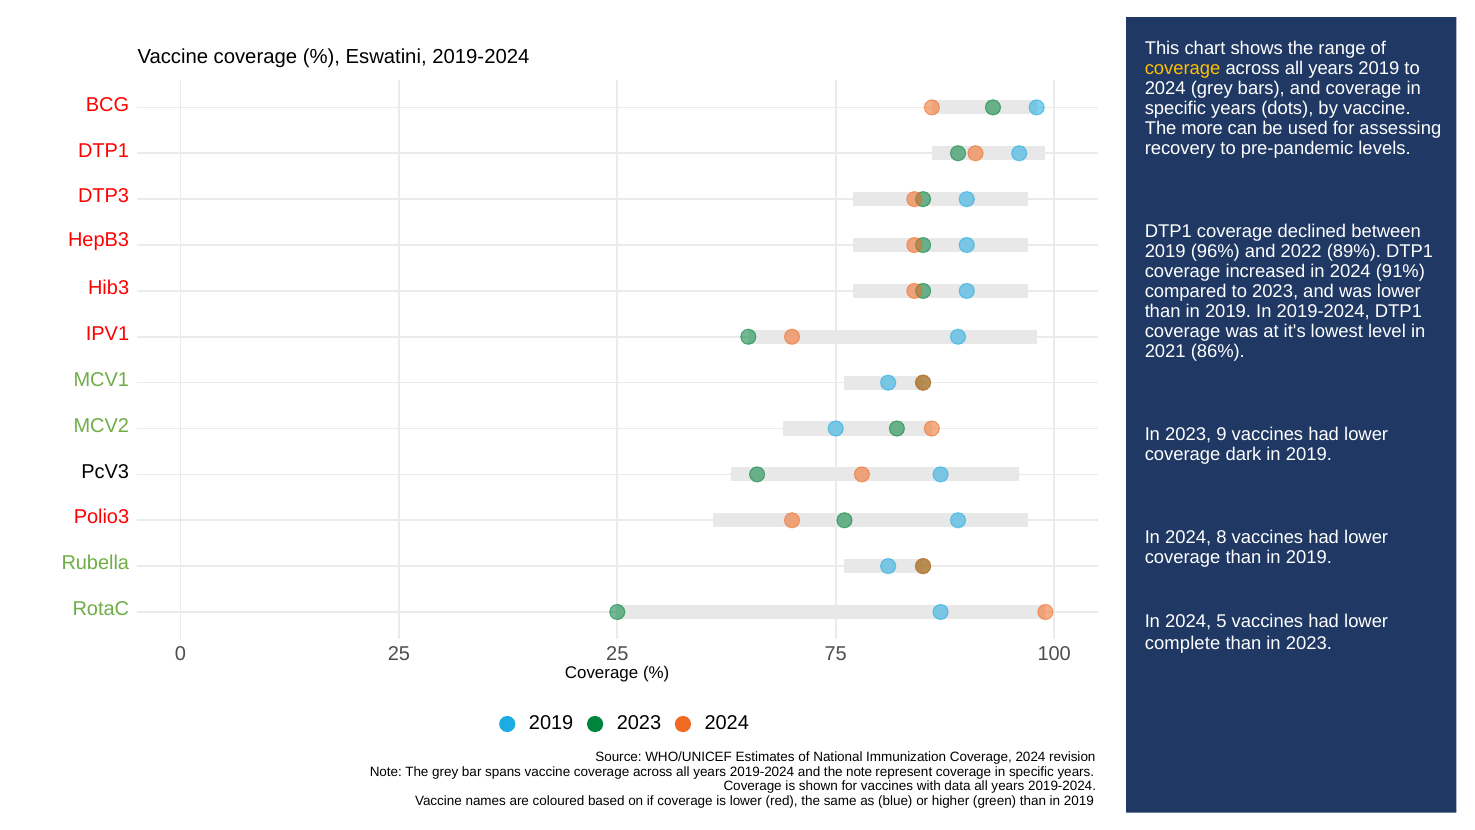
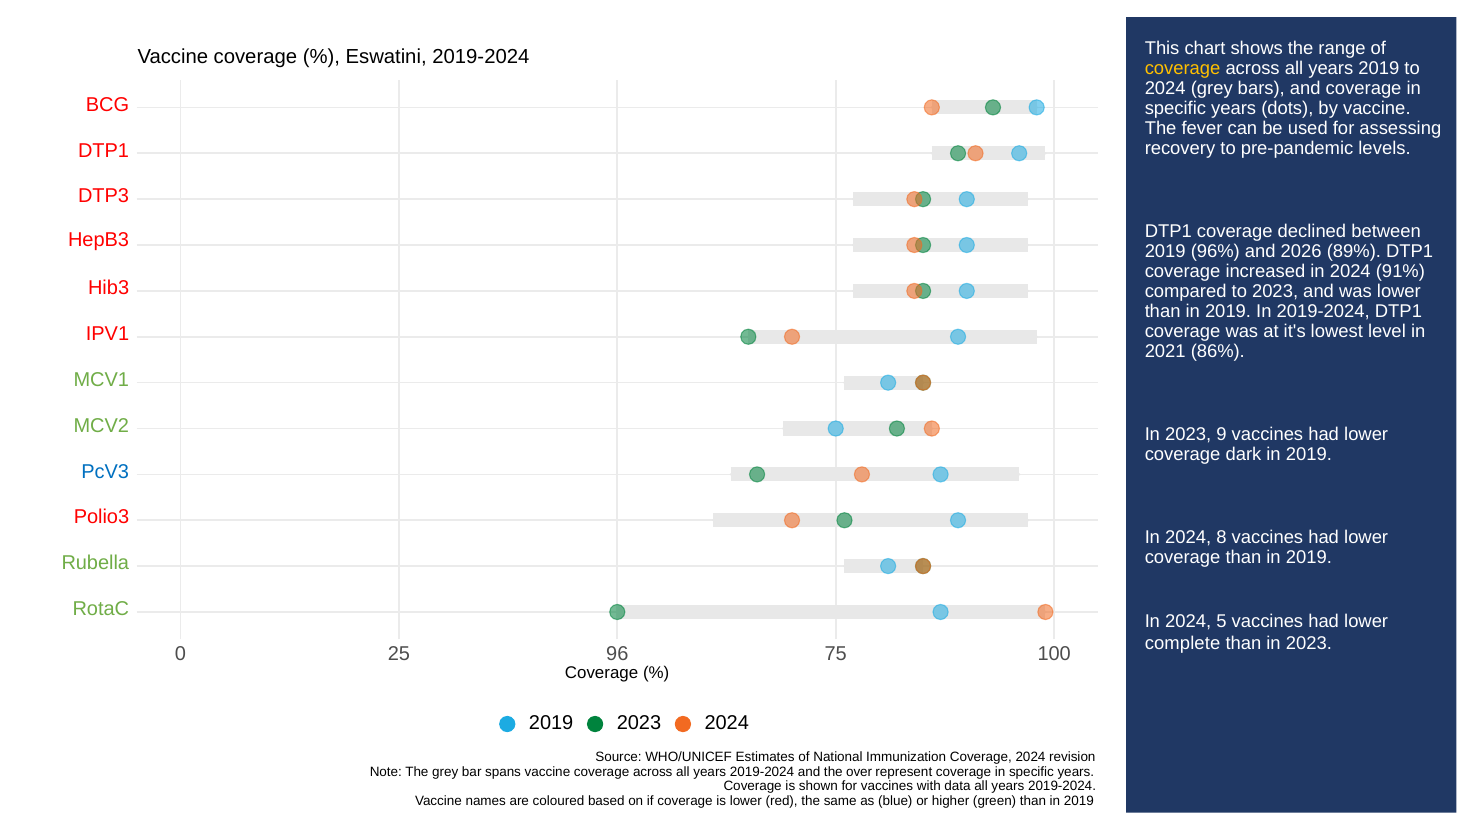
more: more -> fever (1202, 128)
2022: 2022 -> 2026 (1301, 251)
PcV3 colour: black -> blue (105, 471)
25 25: 25 -> 96 (617, 653)
the note: note -> over (859, 771)
